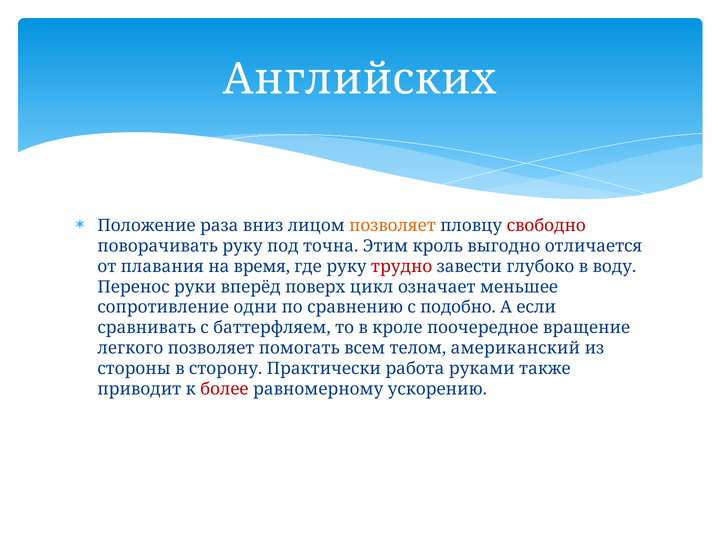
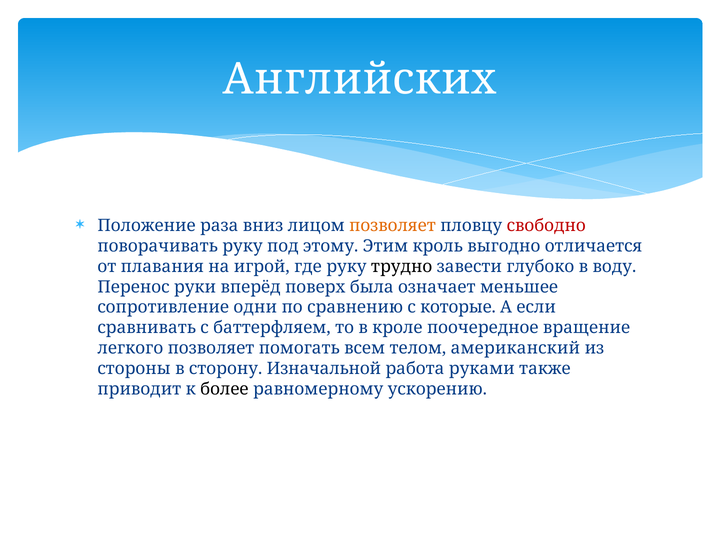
точна: точна -> этому (331, 246)
время: время -> игрой (262, 266)
трудно colour: red -> black (402, 266)
цикл: цикл -> была (372, 287)
подобно: подобно -> которые (458, 307)
Практически: Практически -> Изначальной (324, 369)
более colour: red -> black (224, 389)
